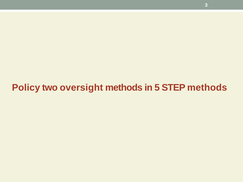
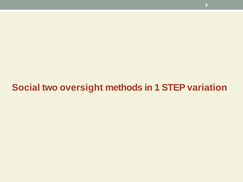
Policy: Policy -> Social (26, 88)
5: 5 -> 1 (157, 88)
STEP methods: methods -> variation (207, 88)
